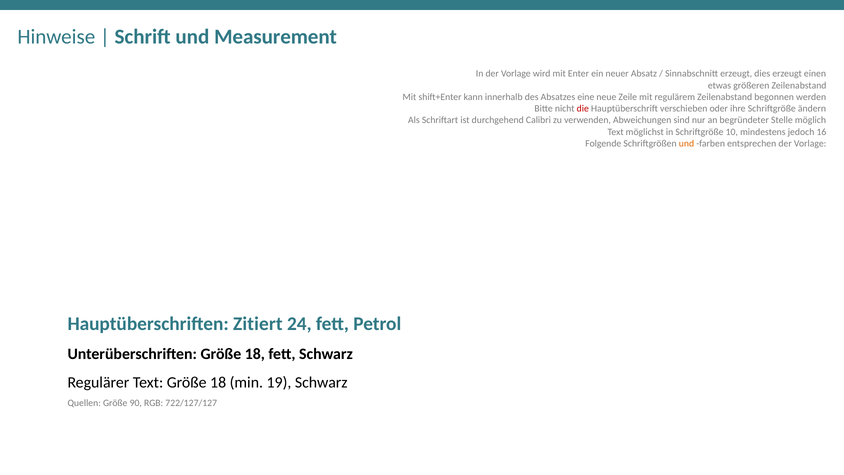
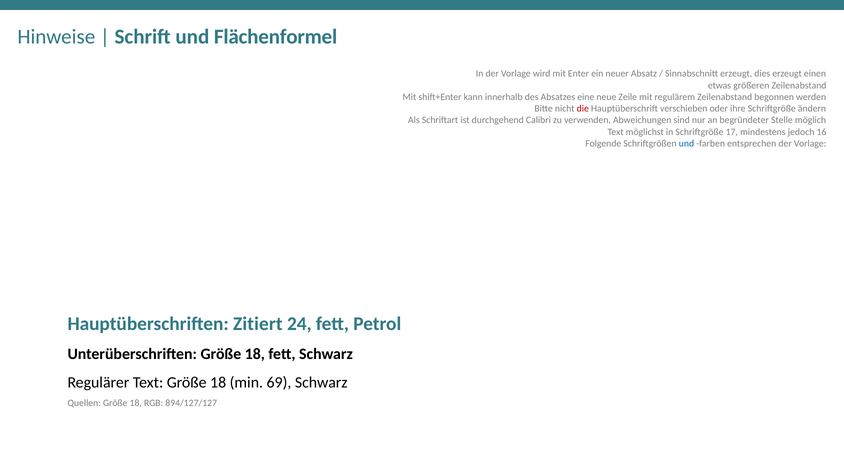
Measurement: Measurement -> Flächenformel (276, 37)
10: 10 -> 17 (732, 132)
und colour: orange -> blue (686, 143)
19: 19 -> 69 (279, 382)
Quellen Größe 90: 90 -> 18 (136, 403)
722/127/127: 722/127/127 -> 894/127/127 (191, 403)
